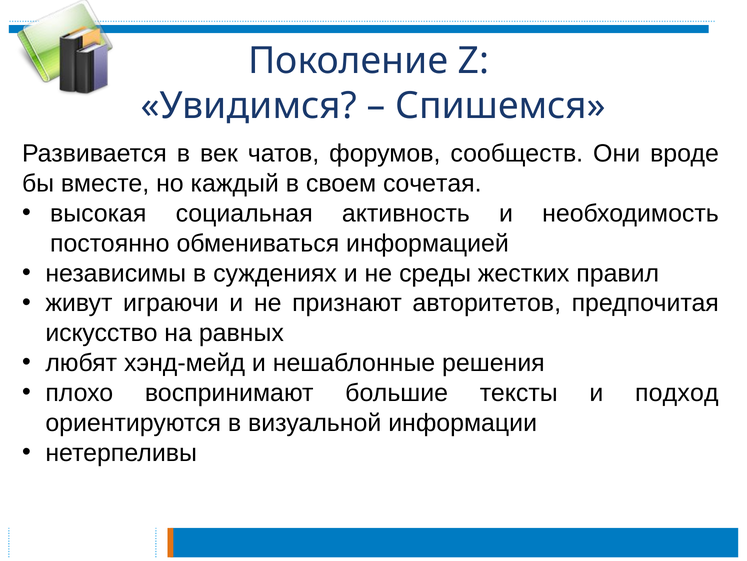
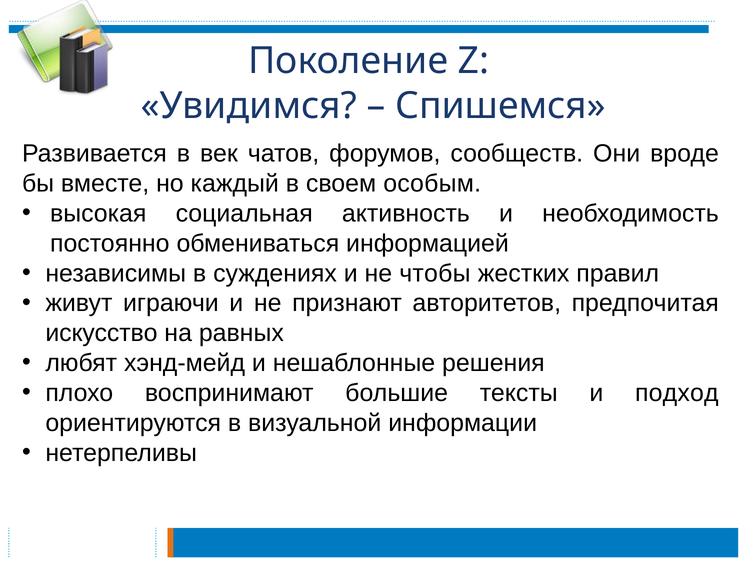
сочетая: сочетая -> особым (432, 183)
среды: среды -> чтобы (435, 273)
